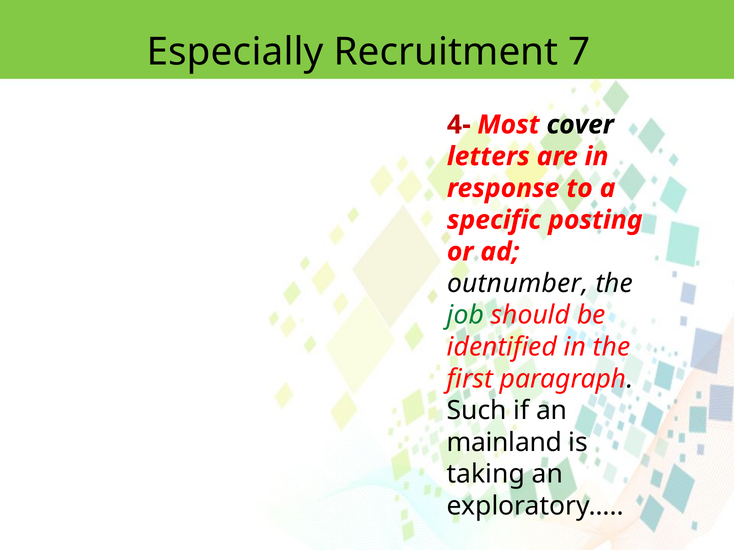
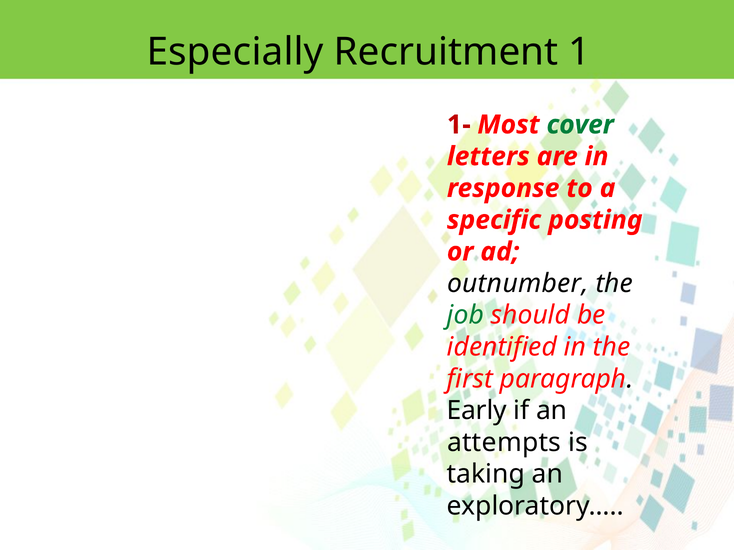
7: 7 -> 1 (580, 52)
4-: 4- -> 1- (459, 125)
cover colour: black -> green (580, 125)
Such: Such -> Early (477, 411)
mainland: mainland -> attempts (504, 443)
